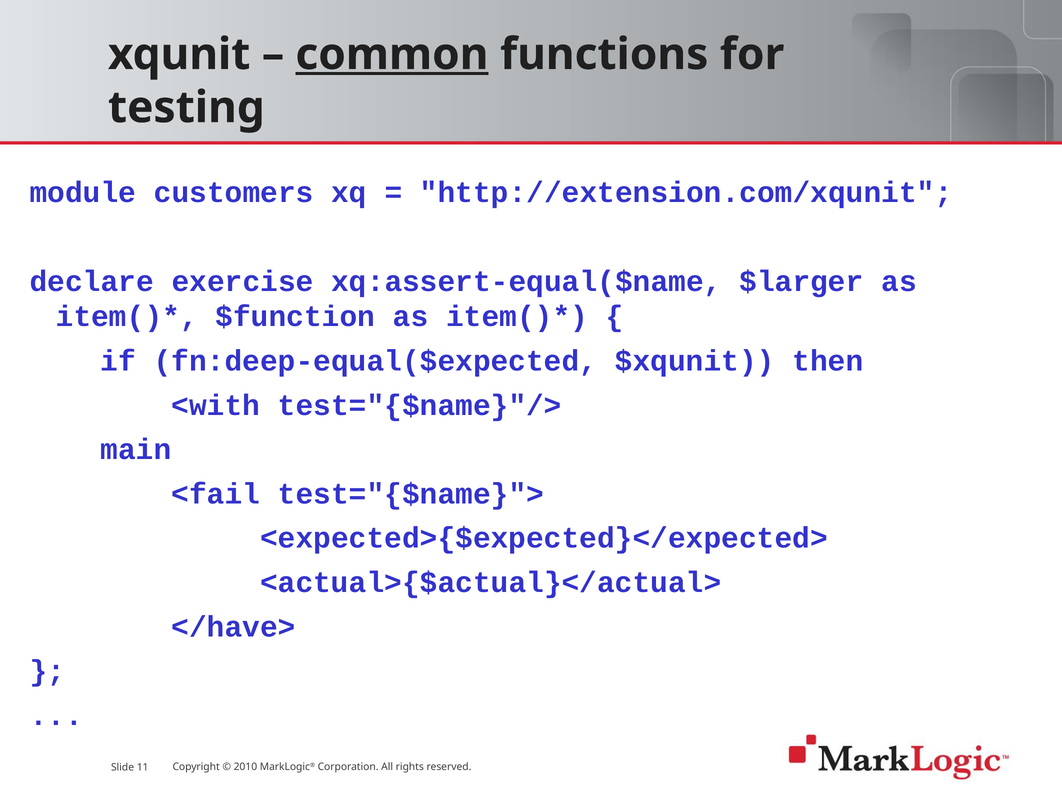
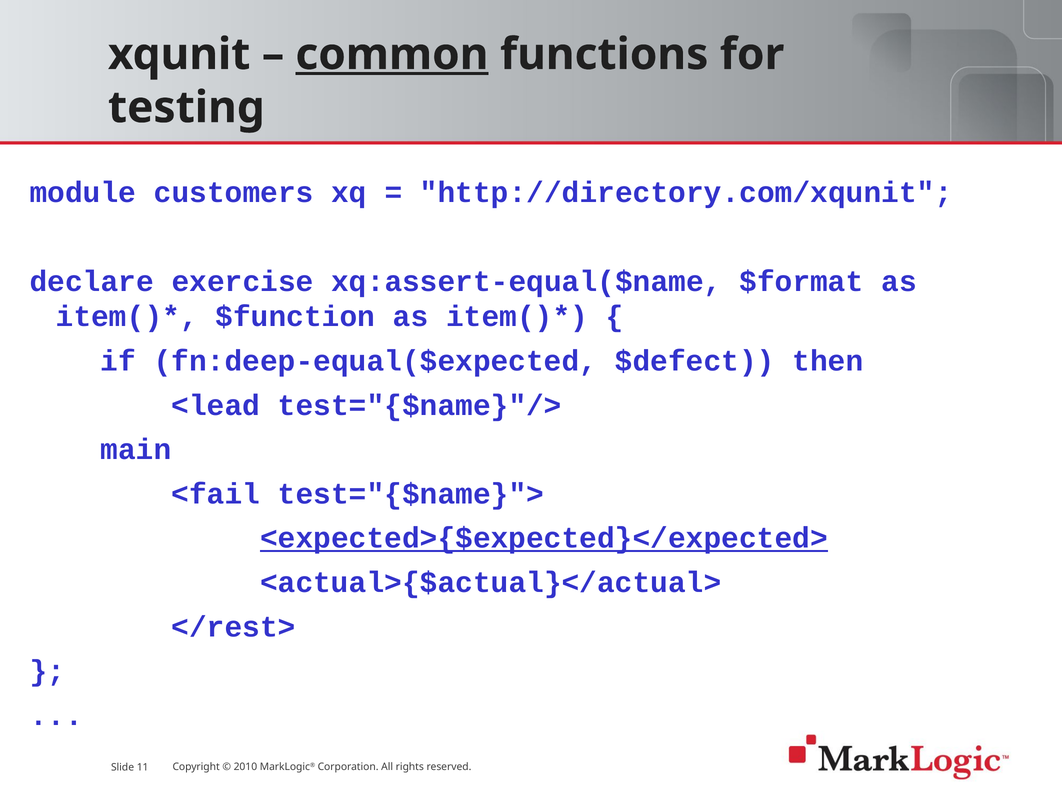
http://extension.com/xqunit: http://extension.com/xqunit -> http://directory.com/xqunit (686, 193)
$larger: $larger -> $format (801, 281)
$xqunit: $xqunit -> $defect (695, 361)
<with: <with -> <lead (216, 405)
<expected>{$expected}</expected> underline: none -> present (544, 538)
</have>: </have> -> </rest> (234, 626)
